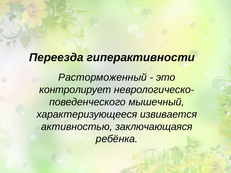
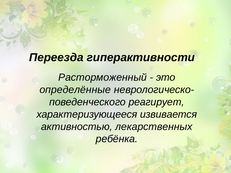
контролирует: контролирует -> определённые (75, 90)
мышечный: мышечный -> реагирует (156, 102)
заключающаяся: заключающаяся -> лекарственных (154, 127)
